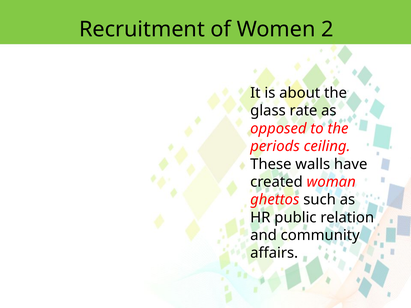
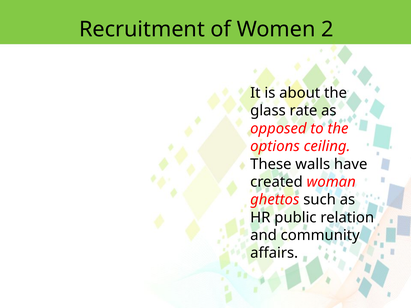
periods: periods -> options (275, 146)
